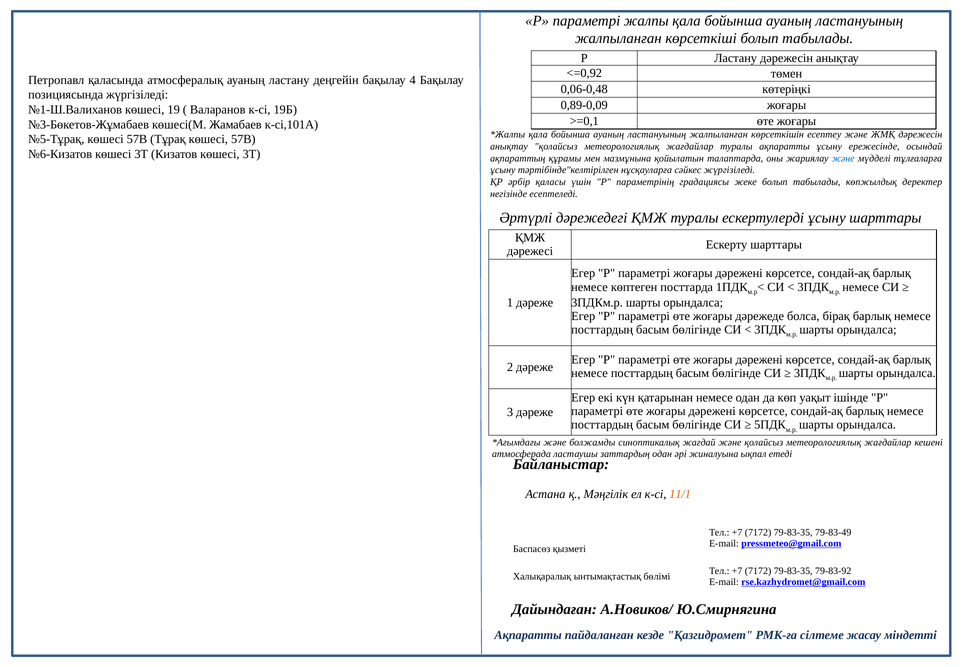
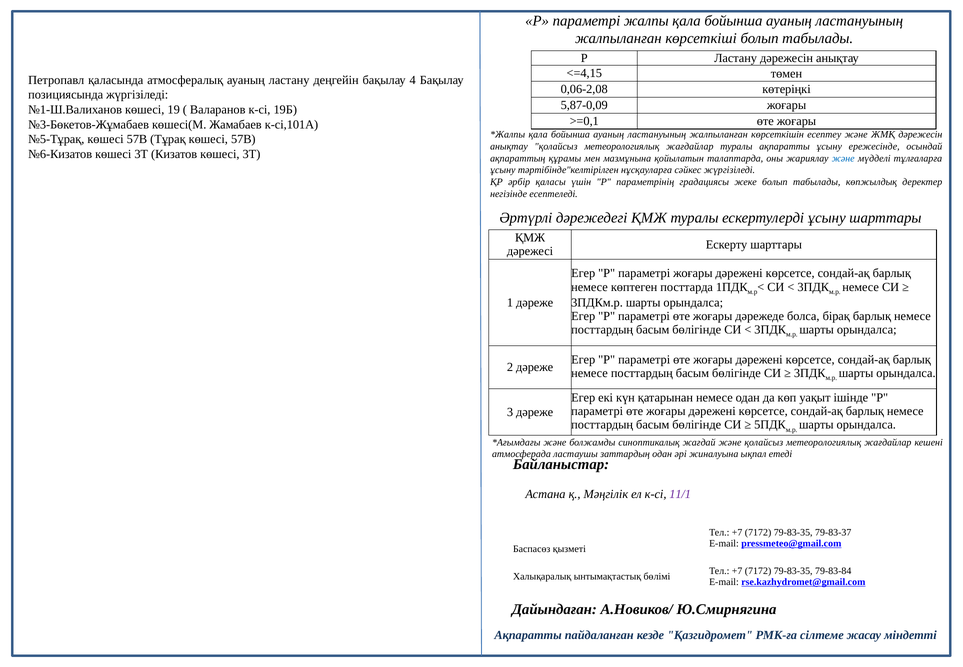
<=0,92: <=0,92 -> <=4,15 (584, 73)
0,06-0,48: 0,06-0,48 -> 0,06-2,08 (584, 89)
0,89-0,09: 0,89-0,09 -> 5,87-0,09 (584, 105)
11/1 colour: orange -> purple (680, 494)
79-83-49: 79-83-49 -> 79-83-37 (833, 532)
79-83-92: 79-83-92 -> 79-83-84 (833, 571)
